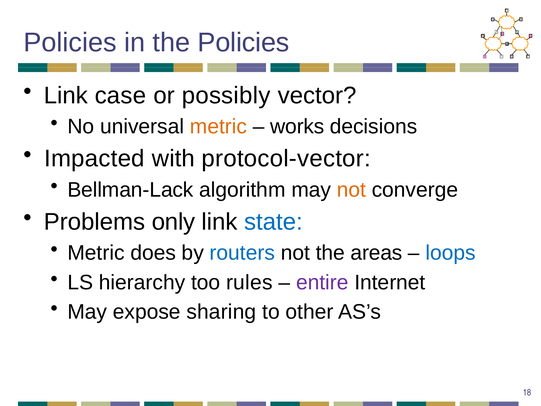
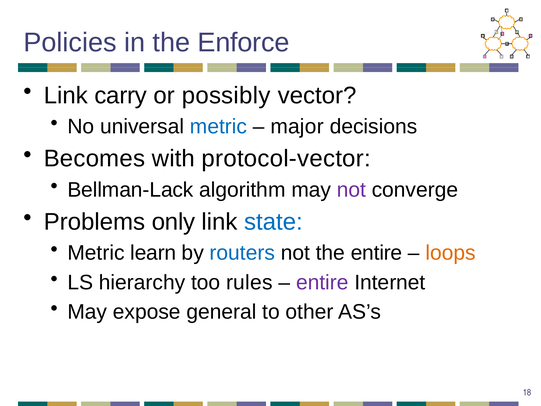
the Policies: Policies -> Enforce (244, 42)
case: case -> carry (121, 95)
metric colour: orange -> blue (218, 127)
works: works -> major (297, 127)
Impacted: Impacted -> Becomes (94, 159)
not colour: orange -> purple (351, 190)
does: does -> learn (153, 253)
the areas: areas -> entire (377, 253)
loops colour: blue -> orange (451, 253)
sharing: sharing -> general (221, 312)
